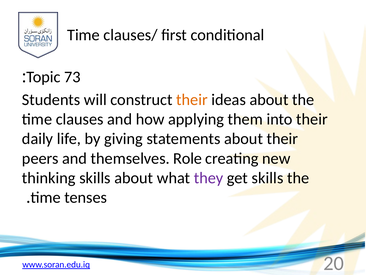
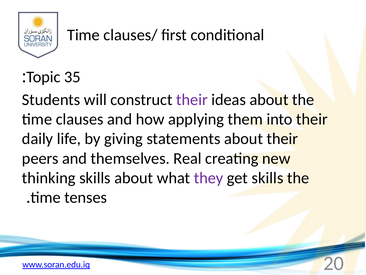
73: 73 -> 35 (72, 77)
their colour: orange -> purple (192, 100)
Role: Role -> Real (188, 158)
